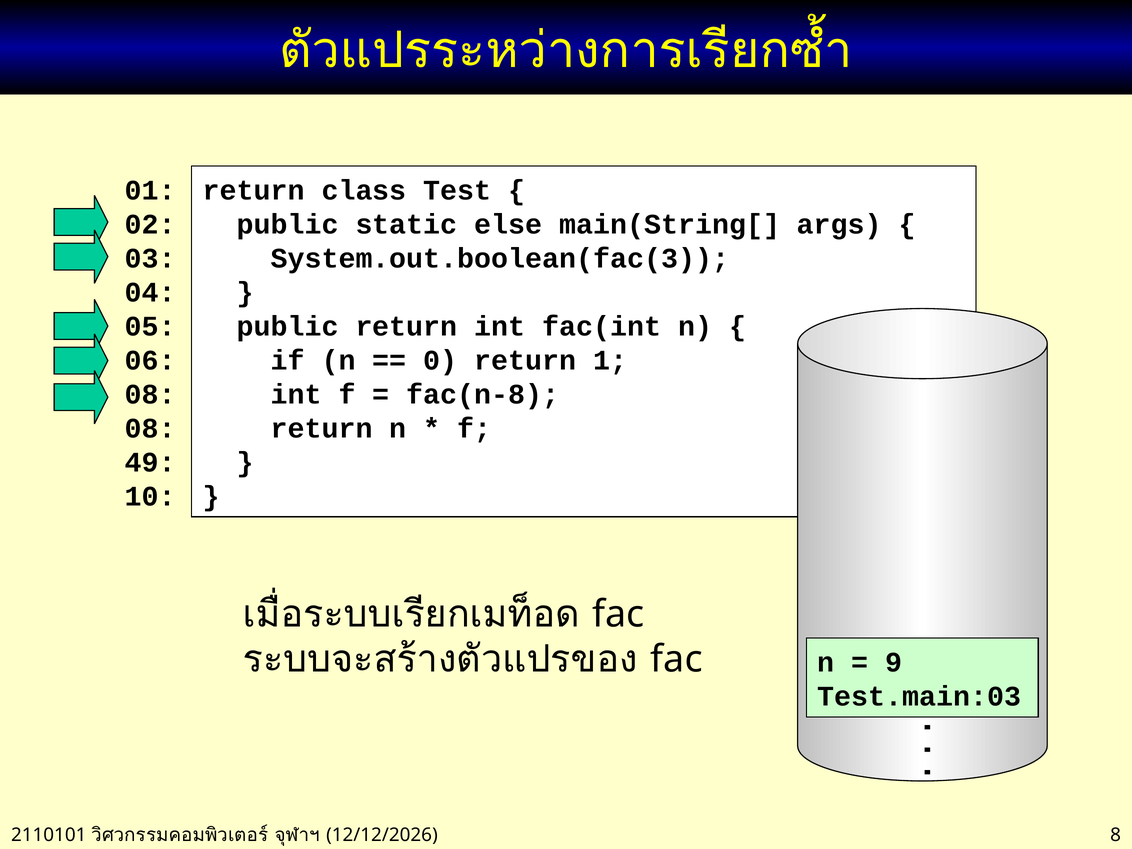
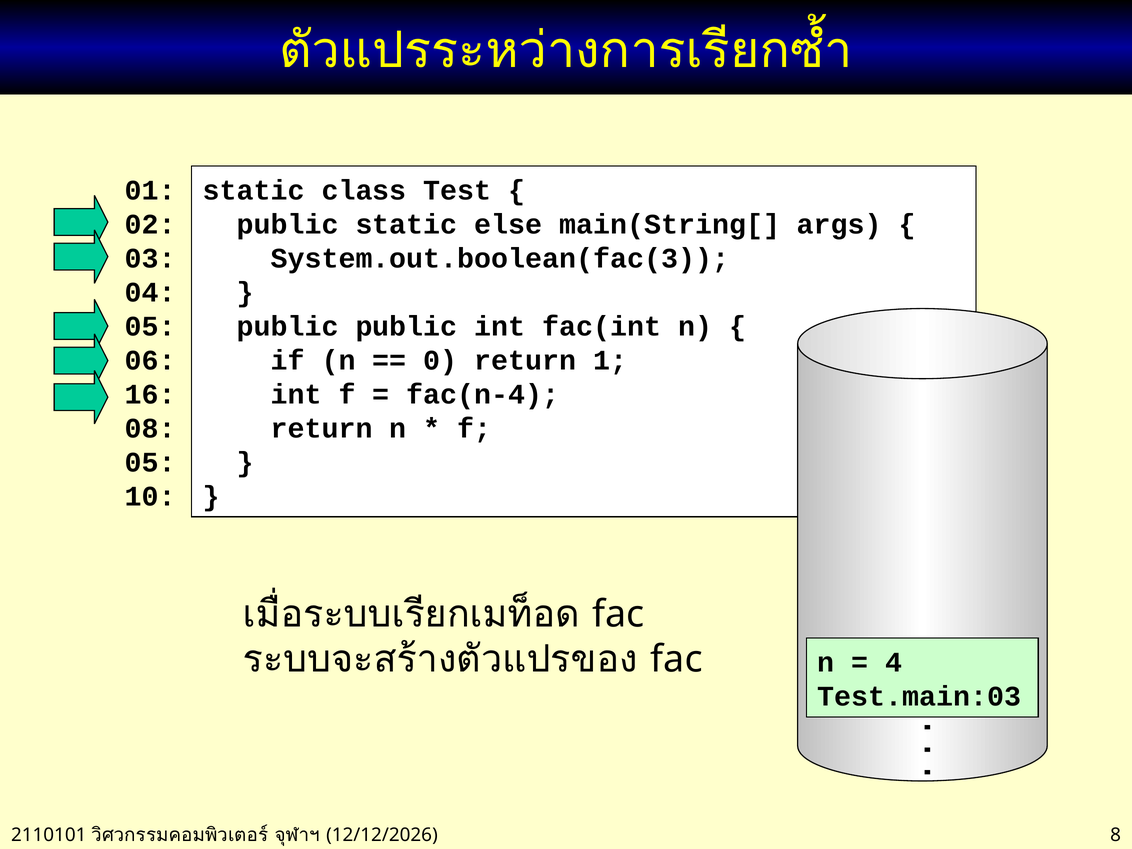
return: return -> static (254, 191)
public return: return -> public (406, 326)
08: 08 -> 16 (150, 394)
fac(n-8: fac(n-8 -> fac(n-4 (483, 394)
49: 49 -> 05 (150, 462)
9: 9 -> 4 (894, 663)
